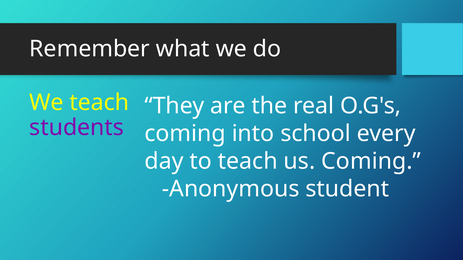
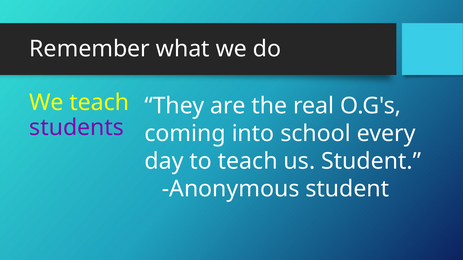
us Coming: Coming -> Student (371, 162)
